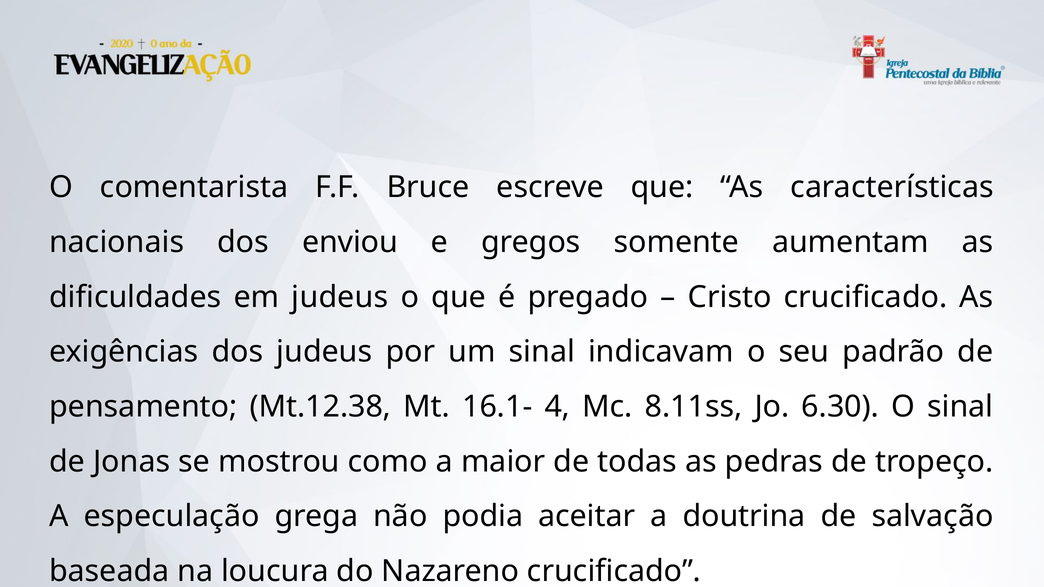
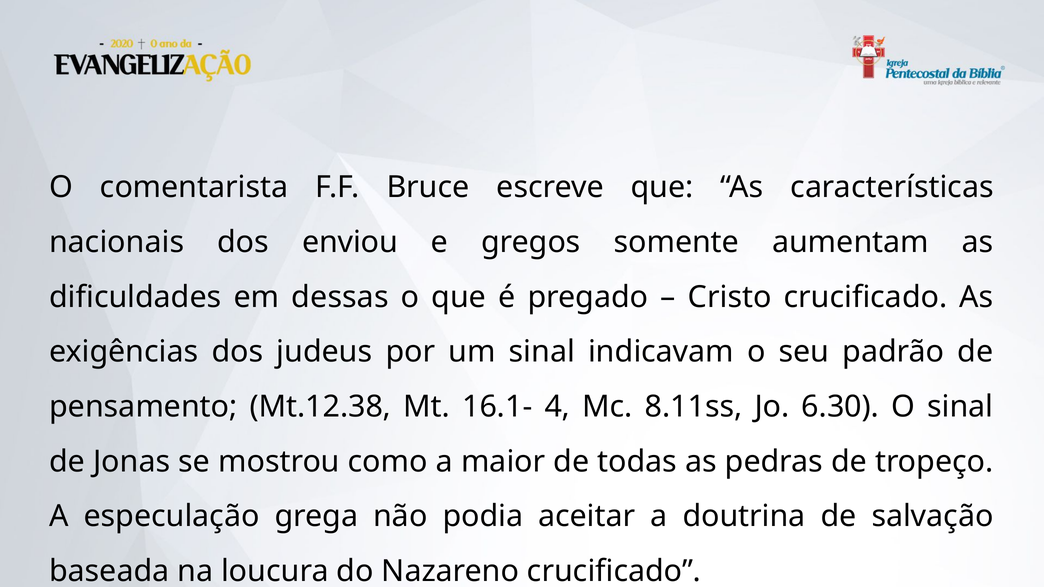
em judeus: judeus -> dessas (340, 297)
